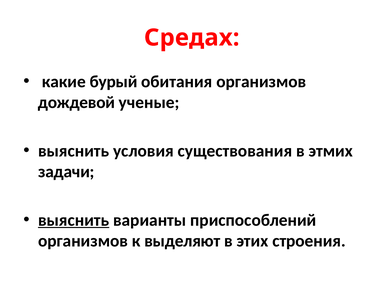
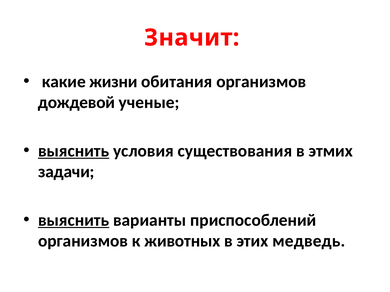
Средах: Средах -> Значит (192, 38)
бурый: бурый -> жизни (113, 82)
выяснить underline: none -> present (74, 151)
выделяют: выделяют -> животных (182, 241)
строения: строения -> медведь (309, 241)
